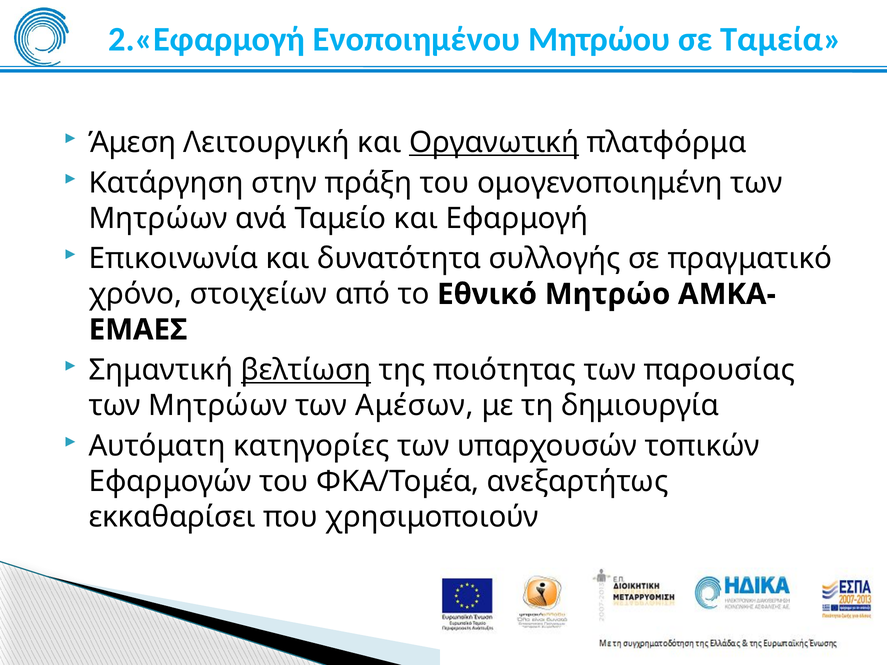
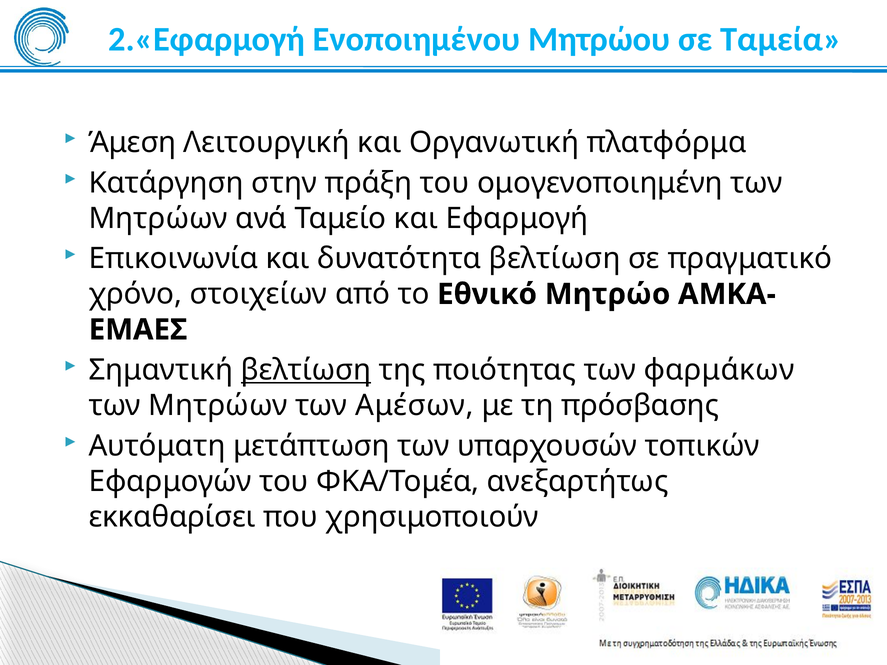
Οργανωτική underline: present -> none (494, 143)
δυνατότητα συλλογής: συλλογής -> βελτίωση (555, 259)
παρουσίας: παρουσίας -> φαρμάκων (719, 370)
δημιουργία: δημιουργία -> πρόσβασης (640, 406)
κατηγορίες: κατηγορίες -> μετάπτωση (311, 446)
